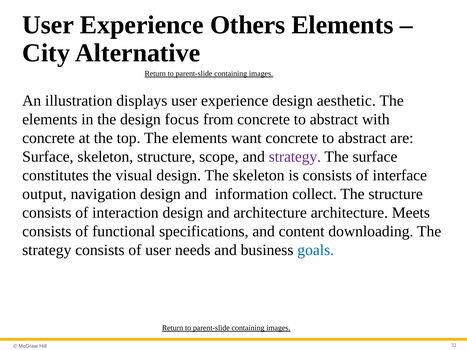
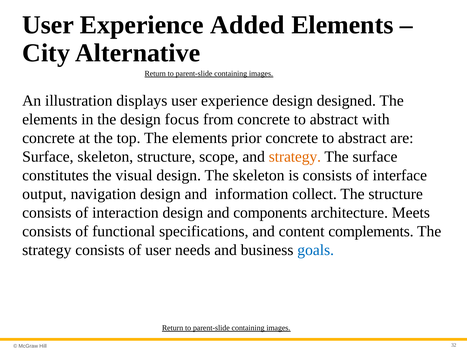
Others: Others -> Added (247, 25)
aesthetic: aesthetic -> designed (346, 101)
want: want -> prior (246, 138)
strategy colour: purple -> orange (295, 157)
and architecture: architecture -> components (270, 213)
downloading: downloading -> complements (371, 232)
